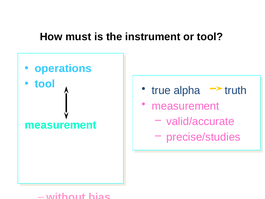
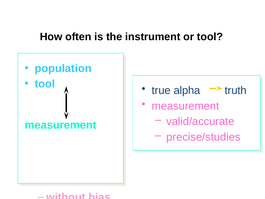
must: must -> often (78, 37)
operations: operations -> population (63, 68)
